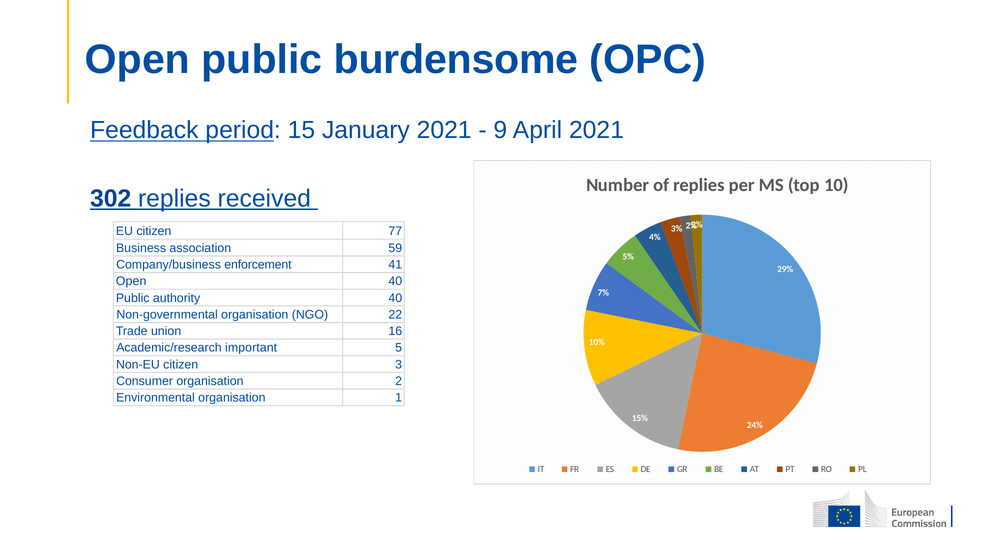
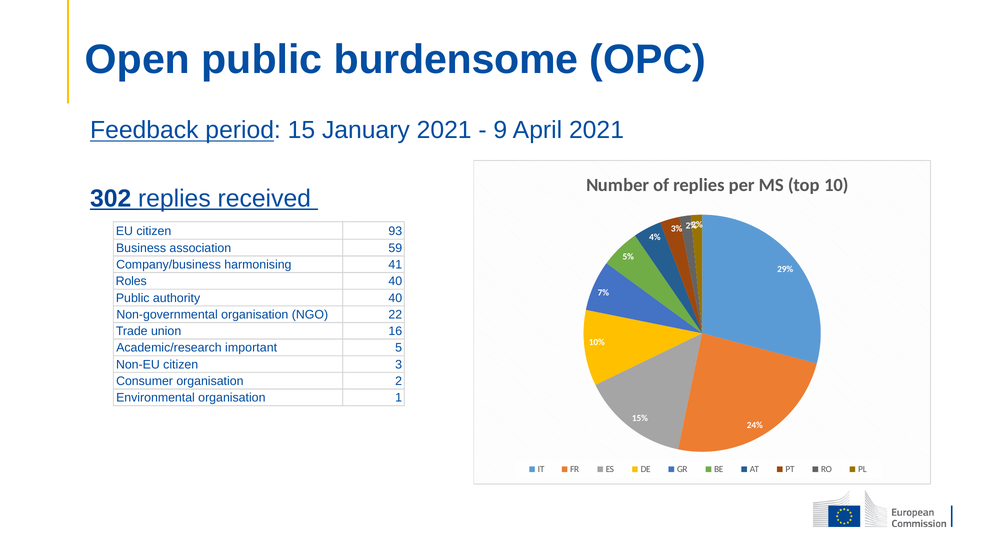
77: 77 -> 93 (395, 231)
enforcement: enforcement -> harmonising (258, 265)
Open: Open -> Roles (131, 281)
